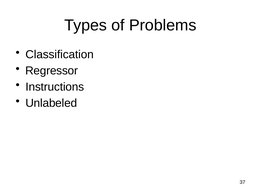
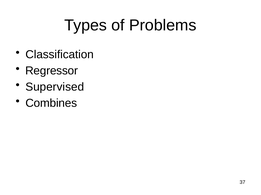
Instructions: Instructions -> Supervised (55, 87)
Unlabeled: Unlabeled -> Combines (51, 103)
